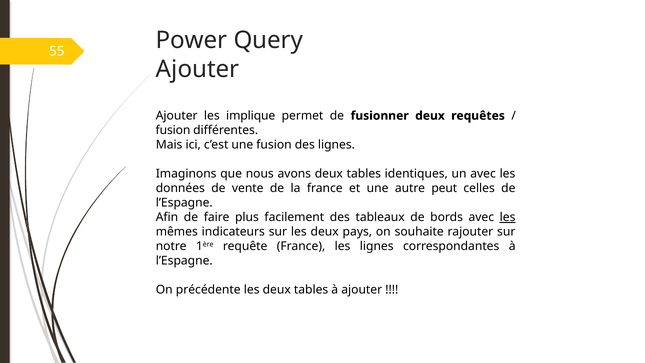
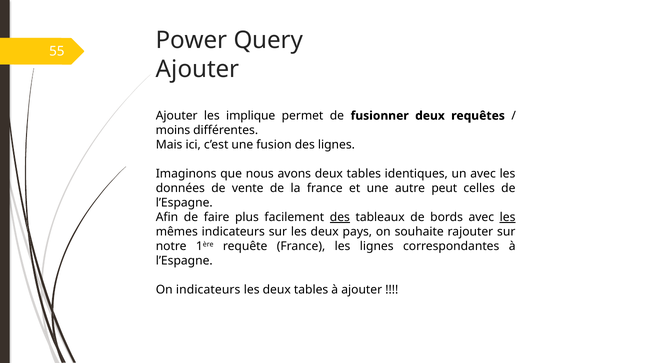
fusion: fusion -> moins (173, 130)
des underline: none -> present (340, 217)
On précédente: précédente -> indicateurs (208, 290)
